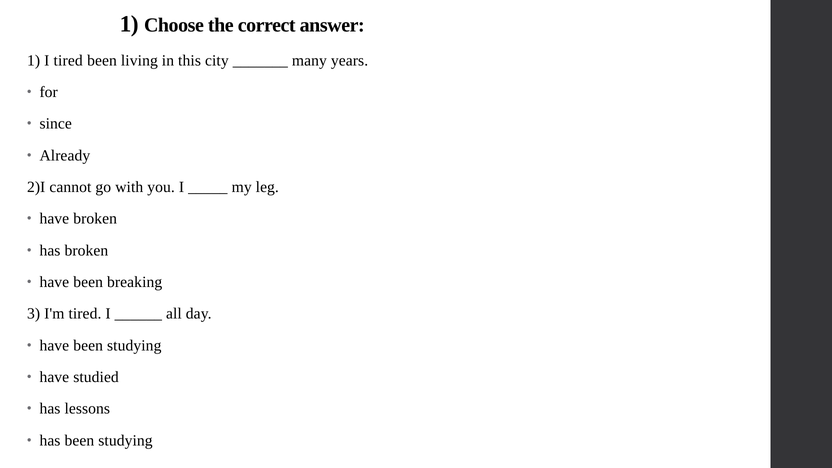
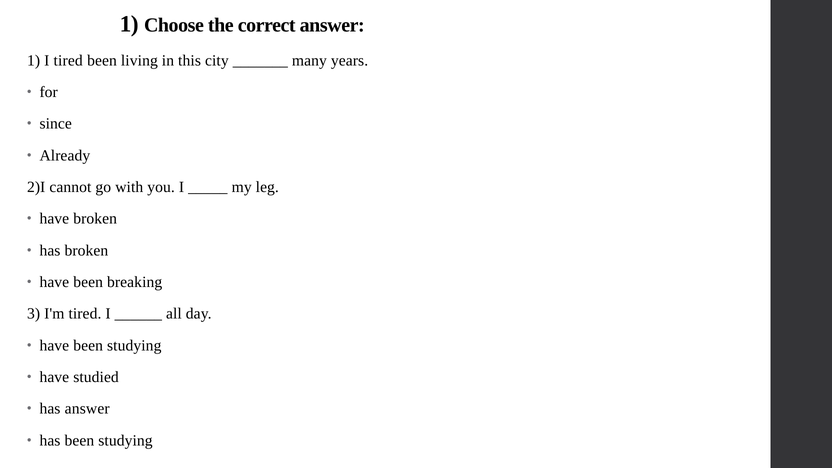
has lessons: lessons -> answer (87, 409)
